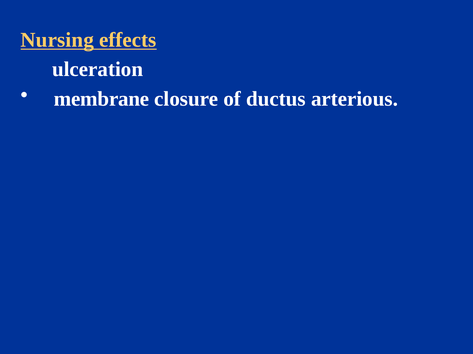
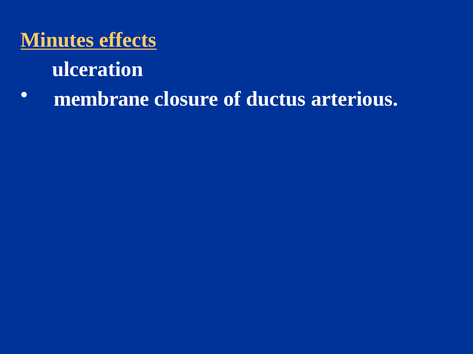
Nursing: Nursing -> Minutes (57, 40)
